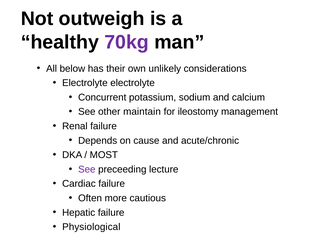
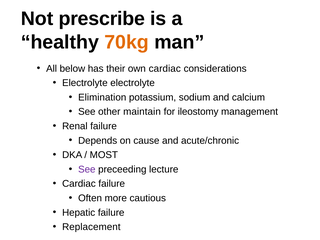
outweigh: outweigh -> prescribe (102, 19)
70kg colour: purple -> orange (127, 42)
own unlikely: unlikely -> cardiac (165, 69)
Concurrent: Concurrent -> Elimination (102, 97)
Physiological: Physiological -> Replacement (91, 227)
